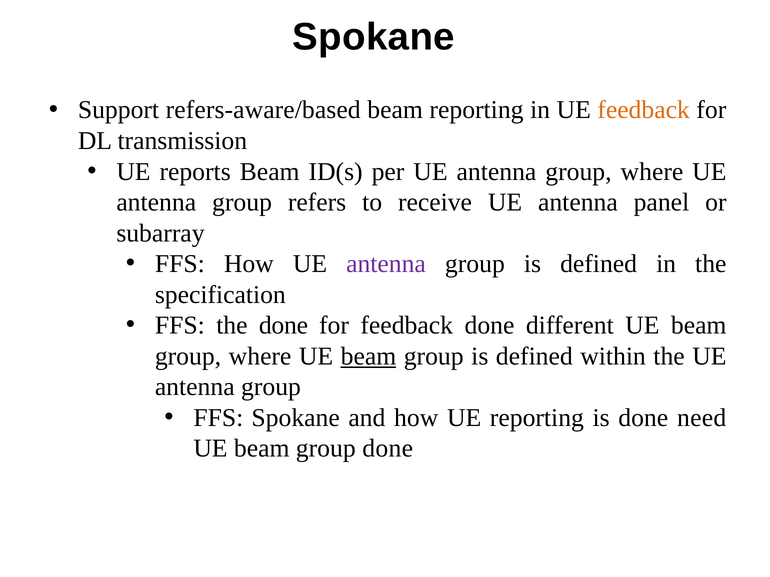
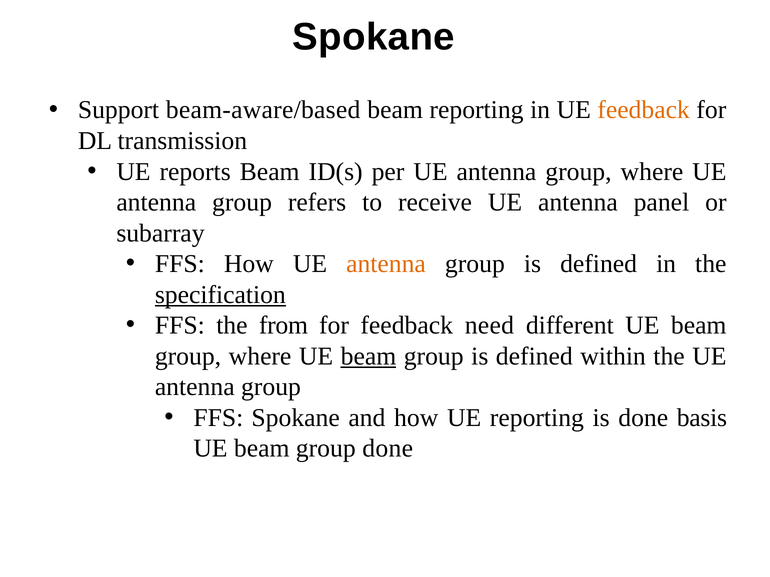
refers-aware/based: refers-aware/based -> beam-aware/based (263, 110)
antenna colour: purple -> orange (386, 264)
specification underline: none -> present (220, 295)
the done: done -> from (283, 326)
feedback done: done -> need (489, 326)
need: need -> basis (702, 418)
